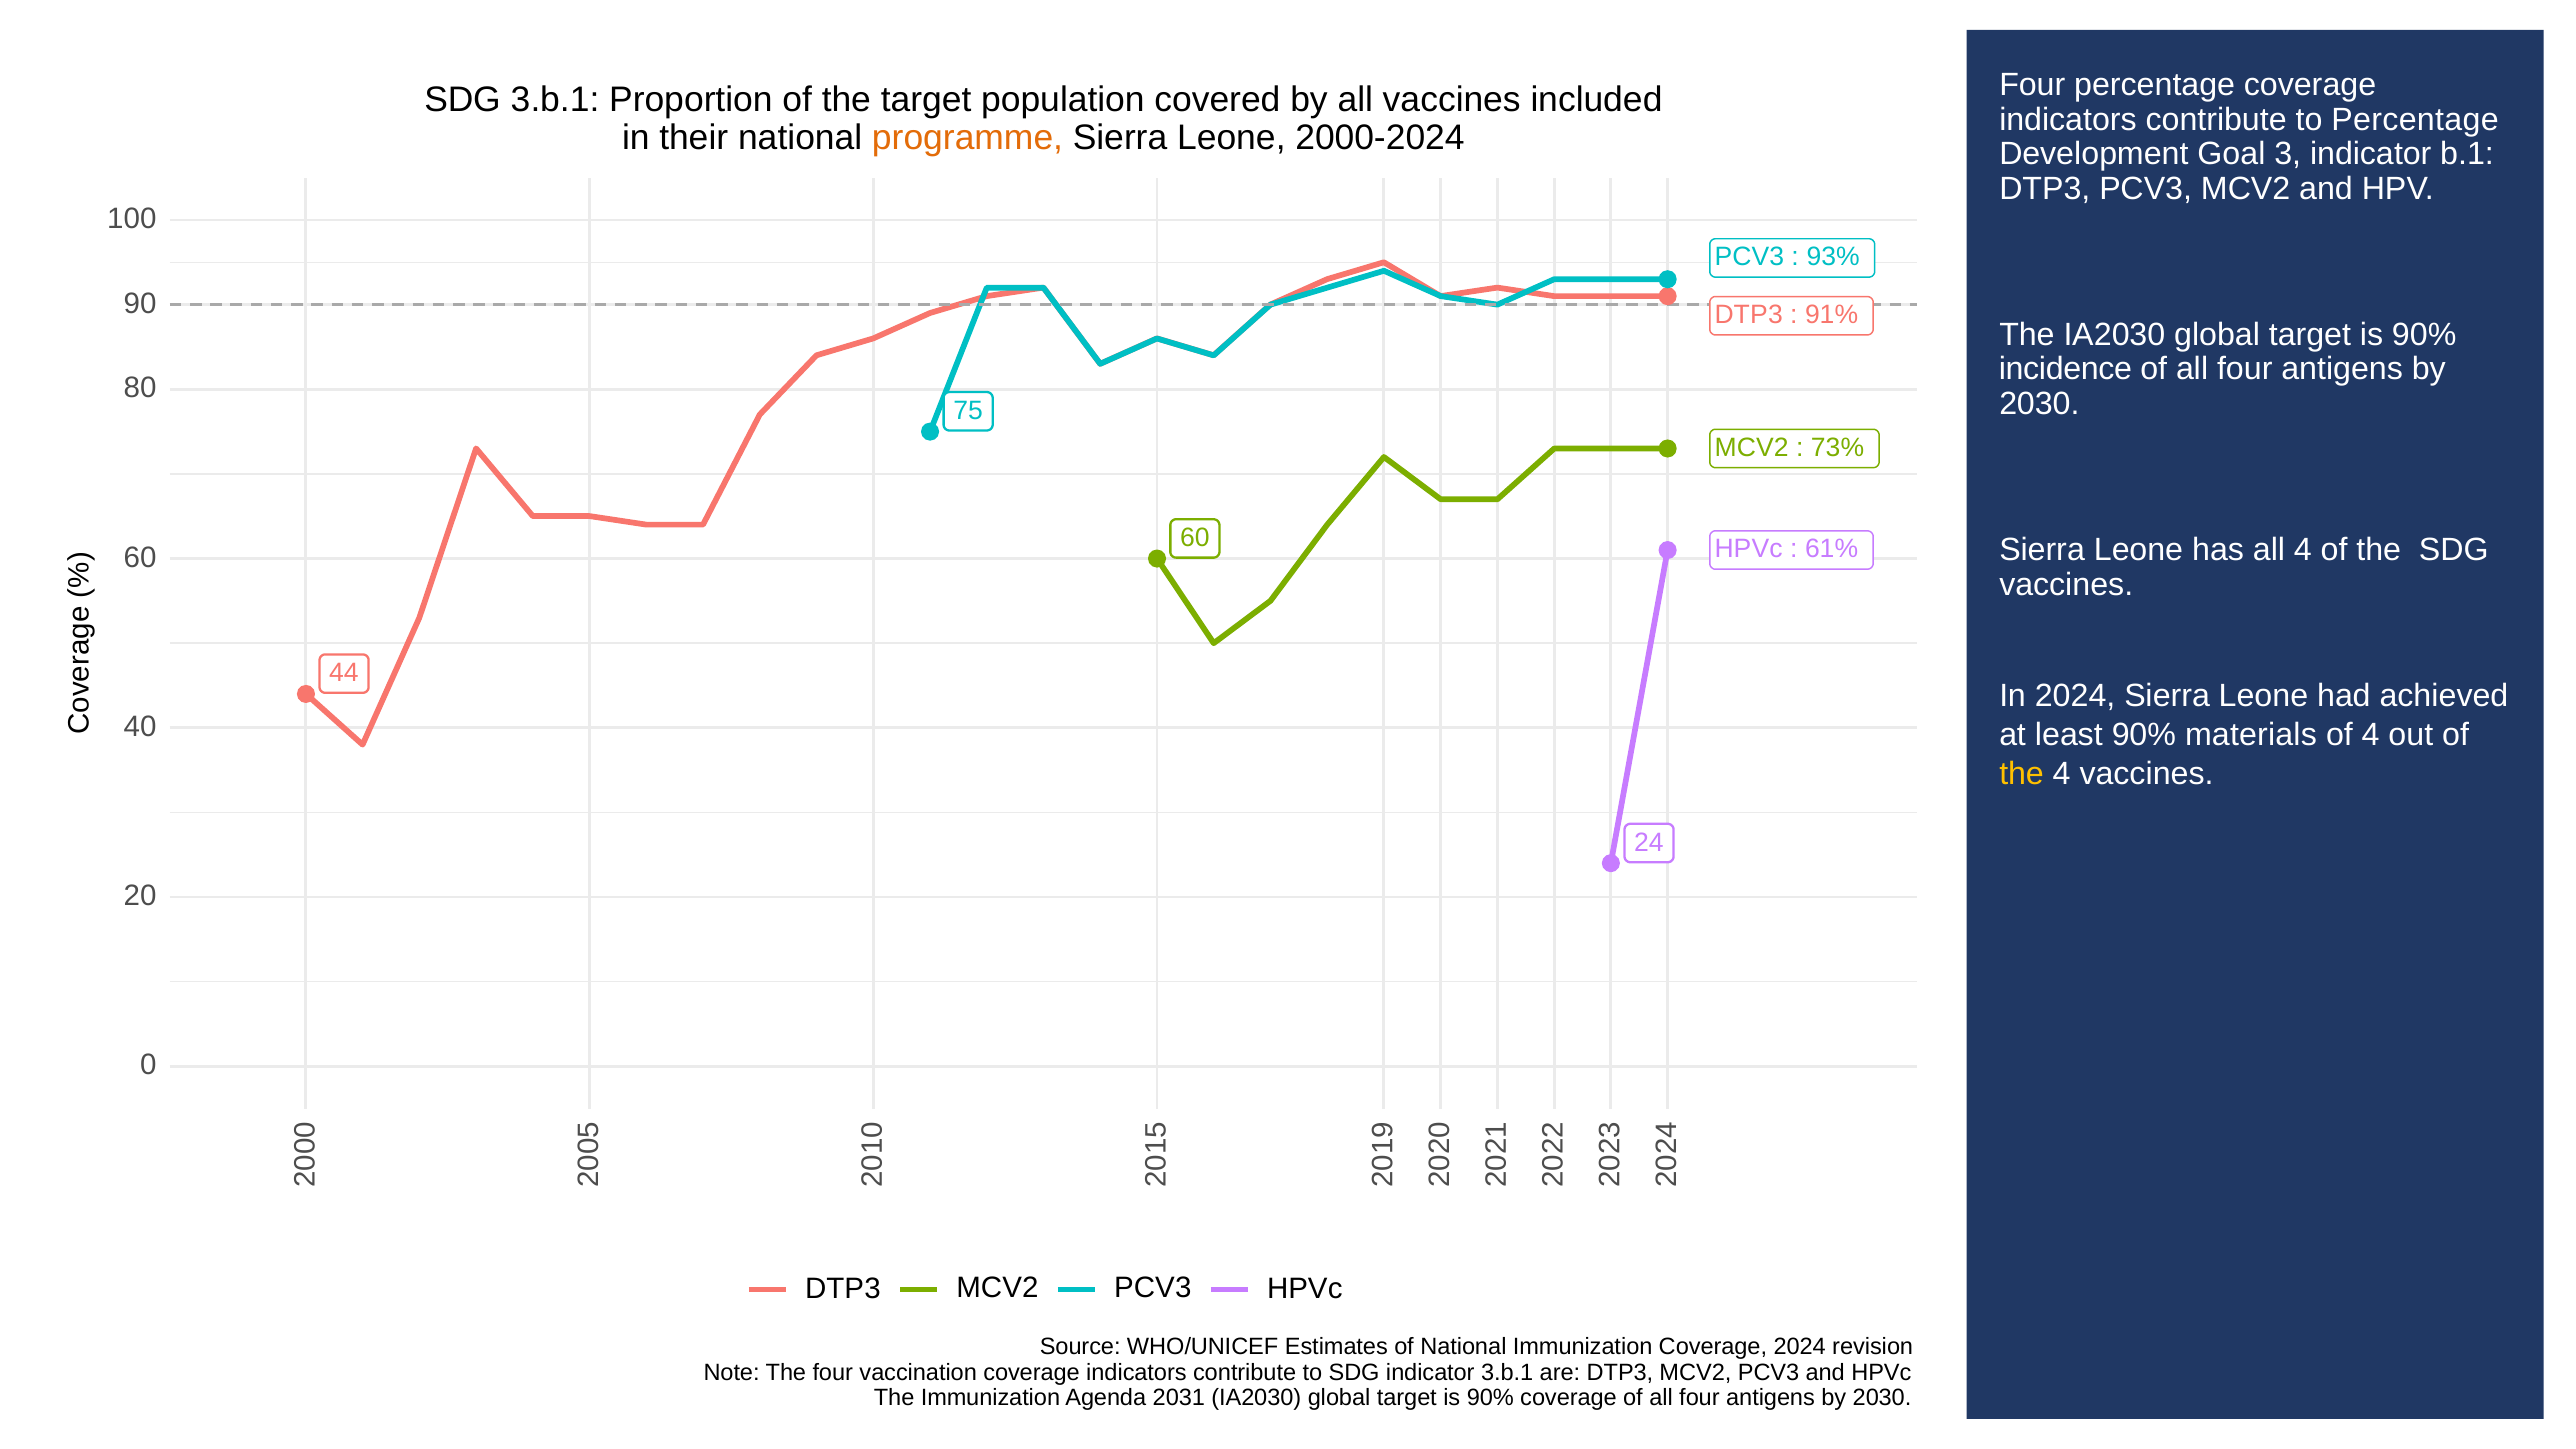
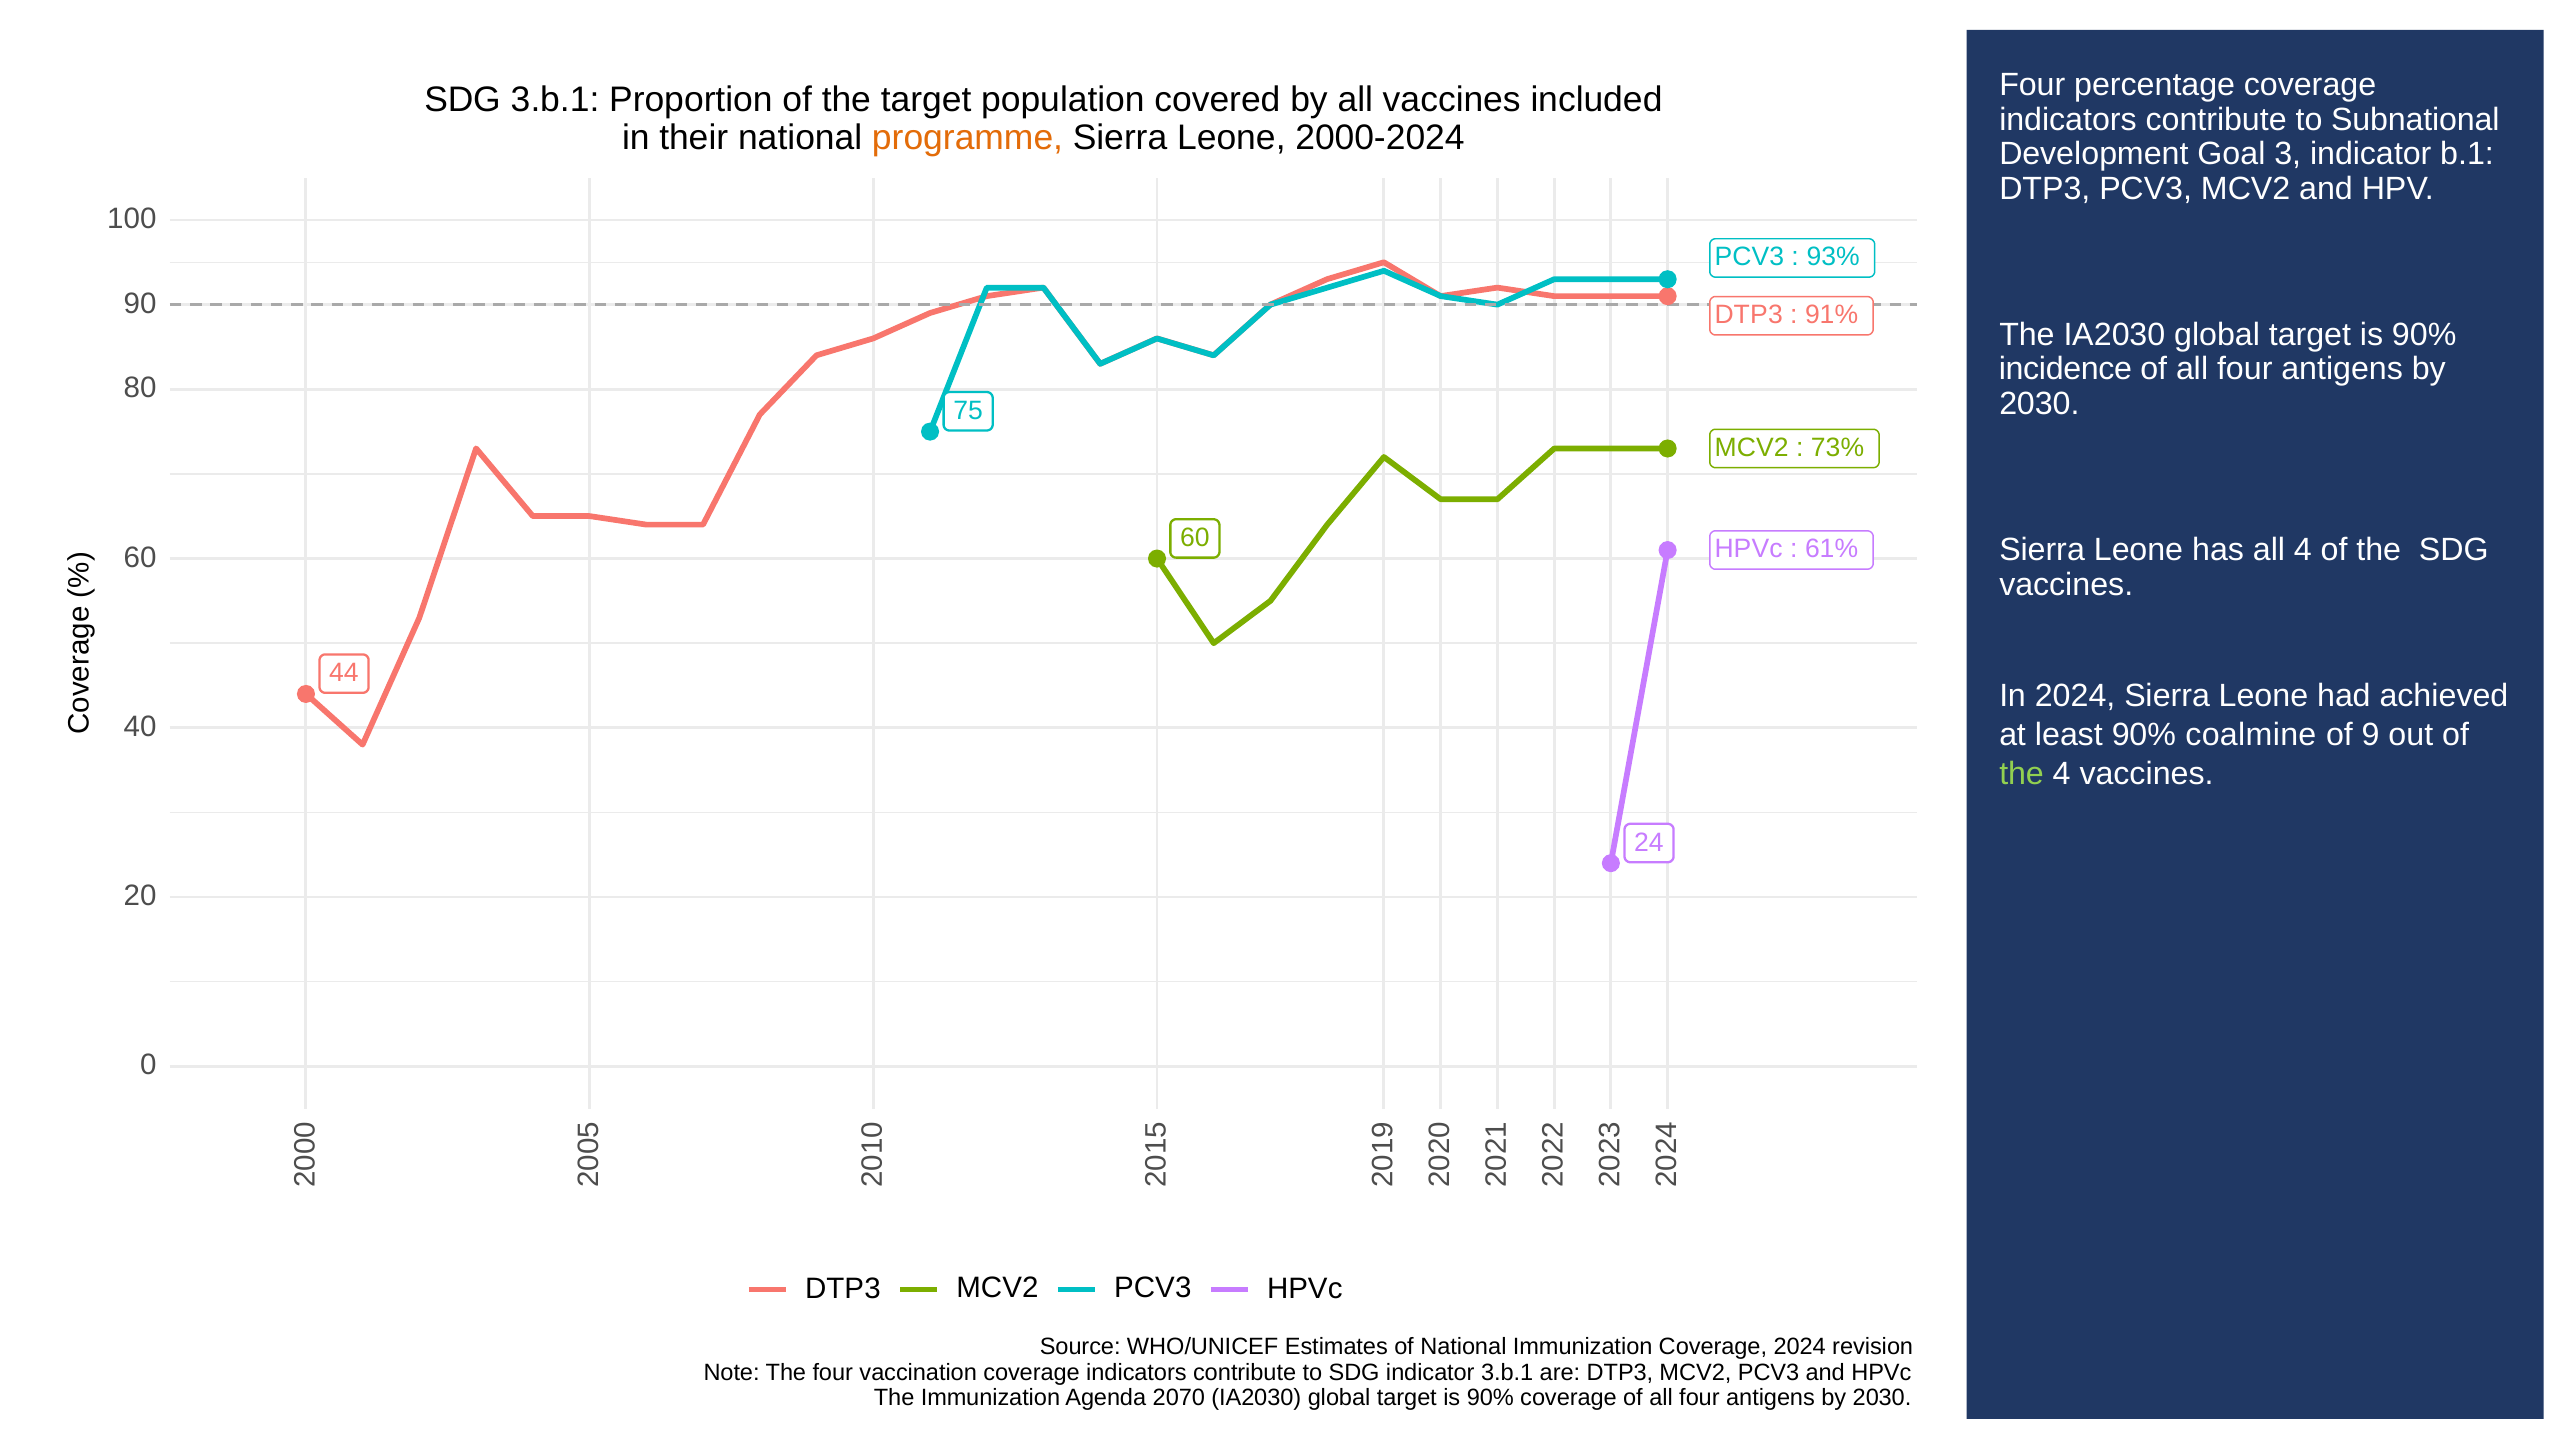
to Percentage: Percentage -> Subnational (2415, 119)
materials: materials -> coalmine (2251, 735)
of 4: 4 -> 9 (2371, 735)
the colour: yellow -> light green (2022, 774)
2031: 2031 -> 2070 (1179, 1398)
